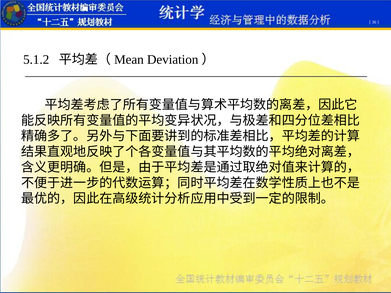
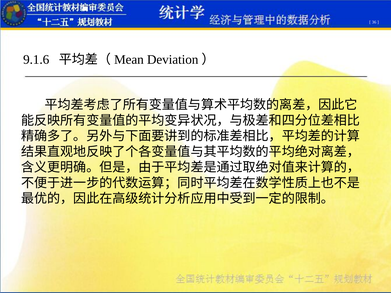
5.1.2: 5.1.2 -> 9.1.6 (36, 60)
